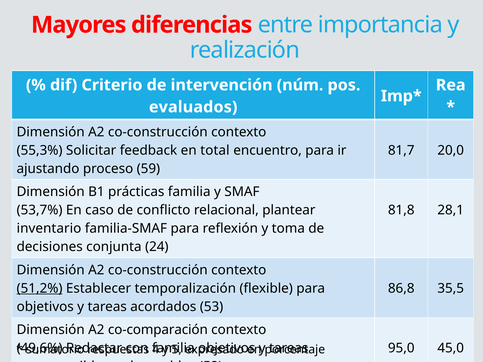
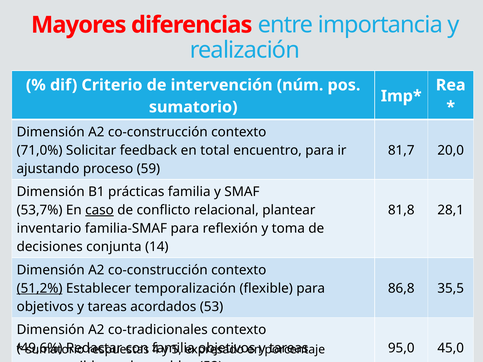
evaluados: evaluados -> sumatorio (193, 107)
55,3%: 55,3% -> 71,0% (40, 150)
caso underline: none -> present (100, 210)
24: 24 -> 14 (157, 247)
co-comparación: co-comparación -> co-tradicionales (158, 330)
